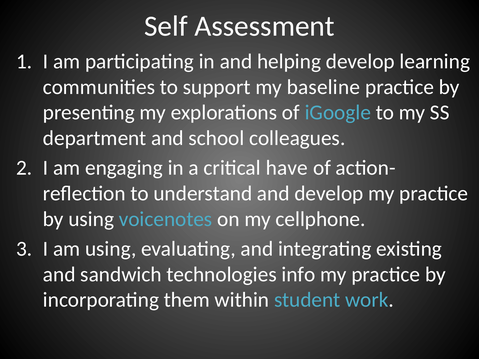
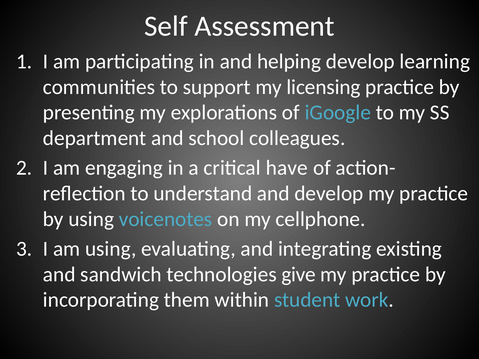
baseline: baseline -> licensing (323, 87)
info: info -> give (299, 275)
